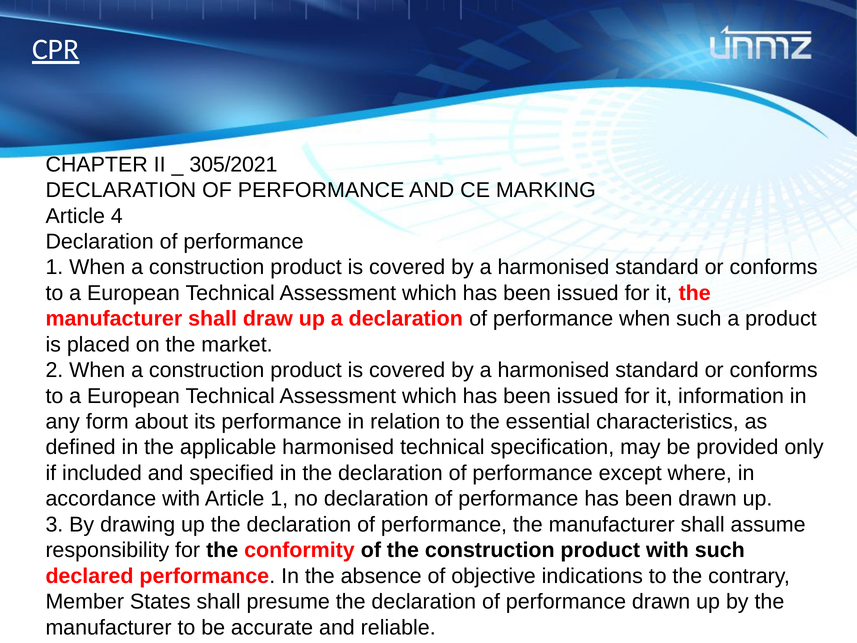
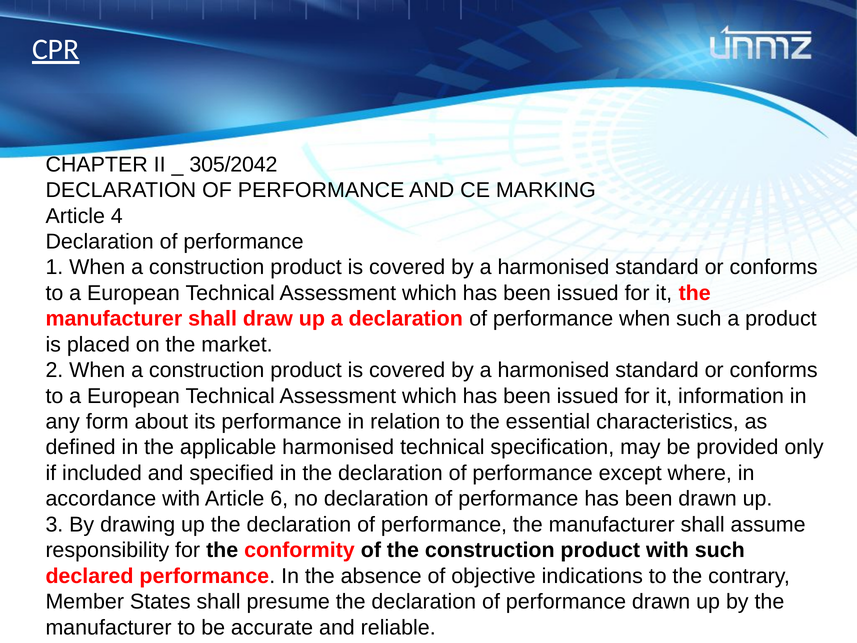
305/2021: 305/2021 -> 305/2042 (233, 164)
Article 1: 1 -> 6 (279, 499)
